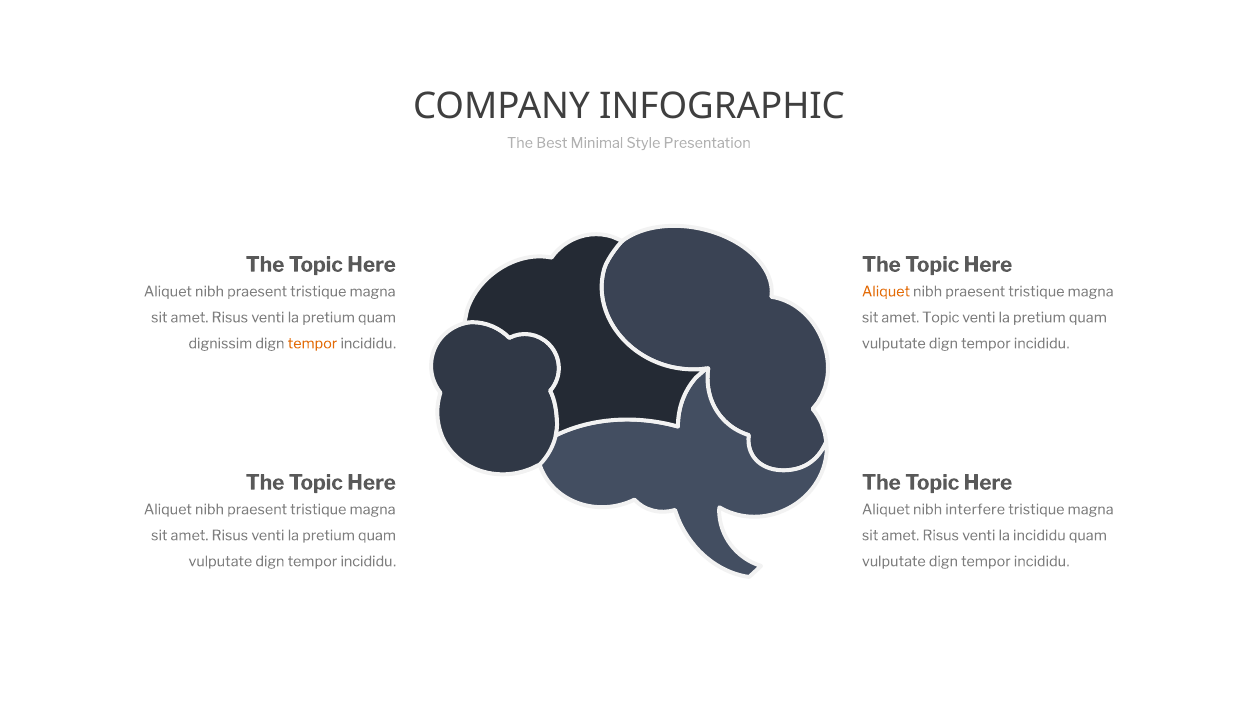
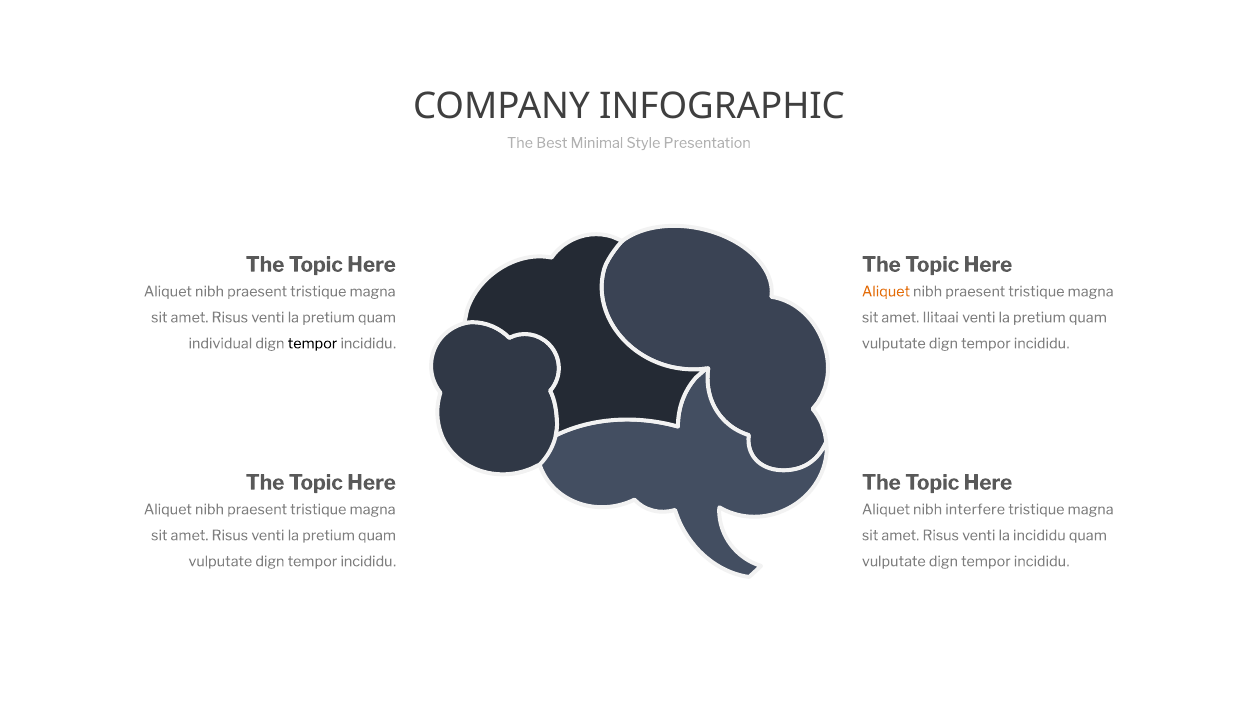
amet Topic: Topic -> Ilitaai (941, 317)
dignissim: dignissim -> individual (220, 343)
tempor colour: orange -> black (312, 343)
